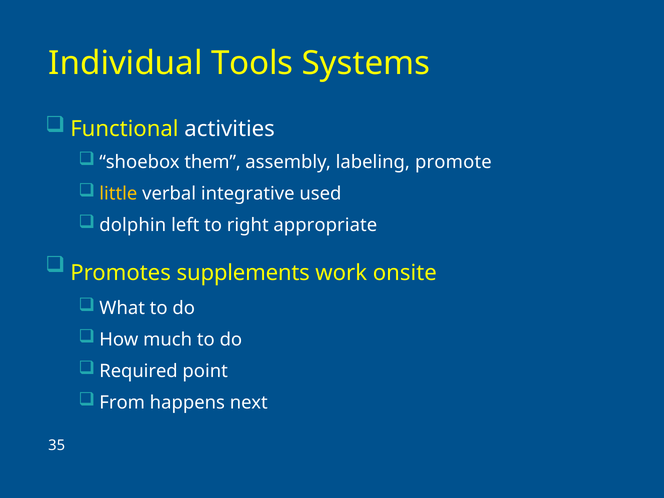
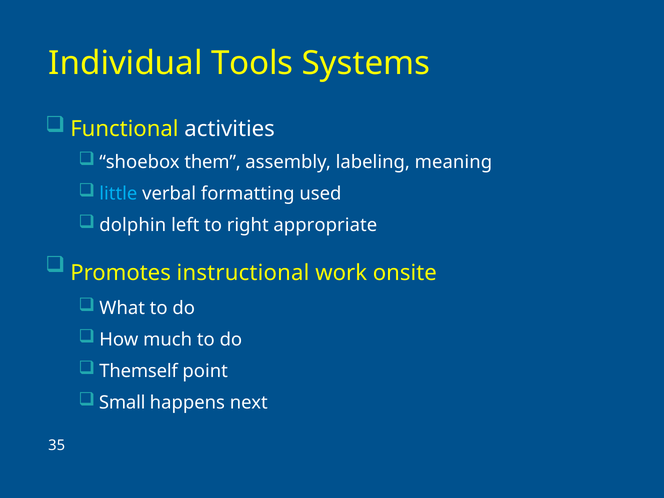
promote: promote -> meaning (453, 162)
little colour: yellow -> light blue (118, 194)
integrative: integrative -> formatting (248, 194)
supplements: supplements -> instructional (243, 273)
Required: Required -> Themself (139, 371)
From: From -> Small (122, 403)
